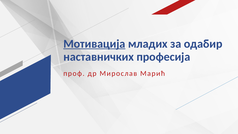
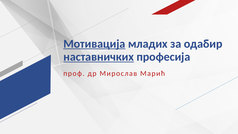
наставничких underline: none -> present (99, 57)
